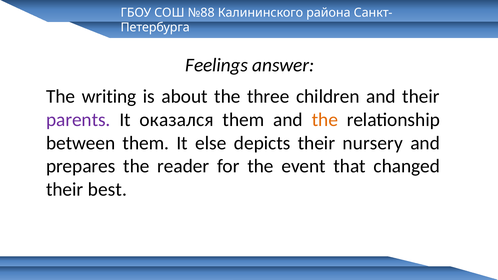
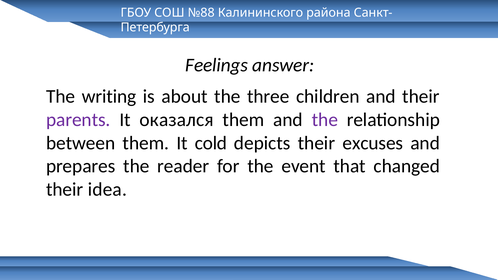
the colour: orange -> purple (325, 120)
else: else -> cold (211, 143)
nursery: nursery -> excuses (373, 143)
best: best -> idea (107, 190)
